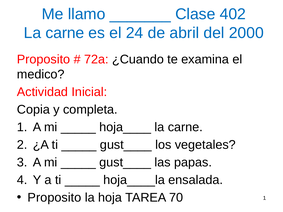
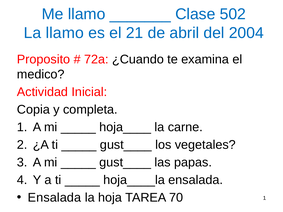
402: 402 -> 502 (233, 14)
carne: carne -> llamo (65, 33)
24: 24 -> 21 (135, 33)
2000: 2000 -> 2004 (246, 33)
Proposito: Proposito -> Ensalada (54, 198)
